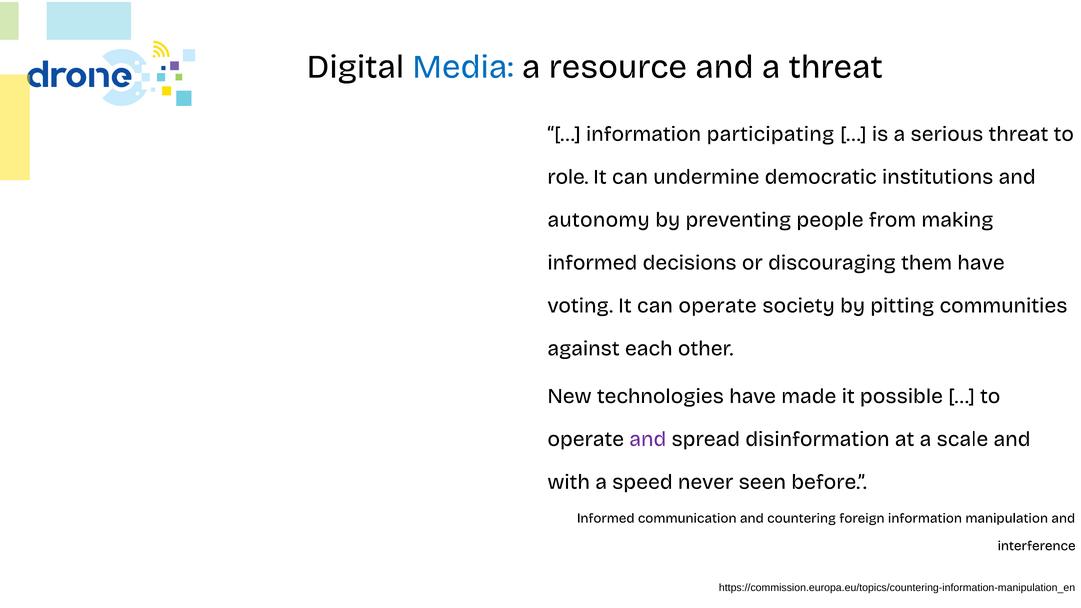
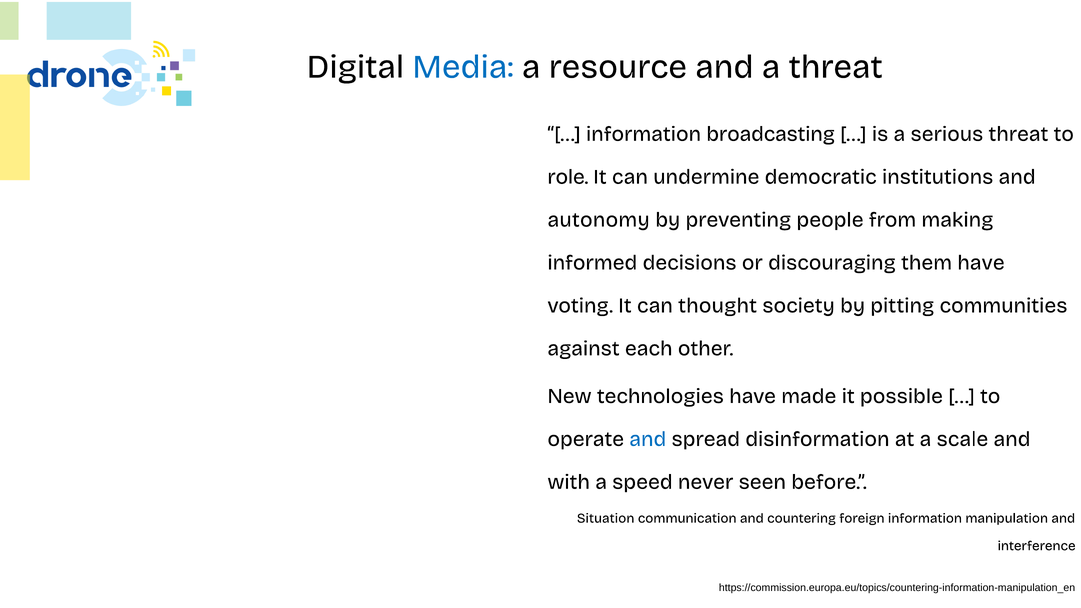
participating: participating -> broadcasting (771, 134)
can operate: operate -> thought (718, 305)
and colour: purple -> blue (648, 439)
Informed: Informed -> Situation (606, 518)
